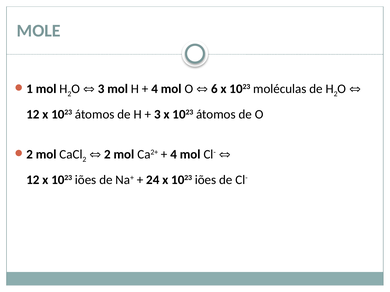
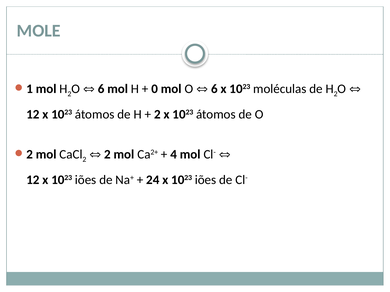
3: 3 -> 6 (101, 89)
4: 4 -> 0 (155, 89)
3: 3 -> 2 (157, 115)
